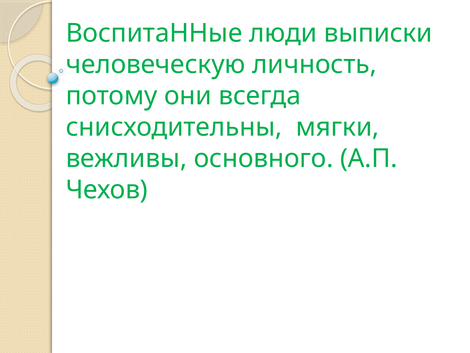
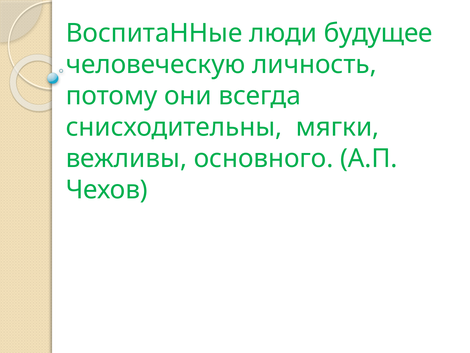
выписки: выписки -> будущее (378, 33)
